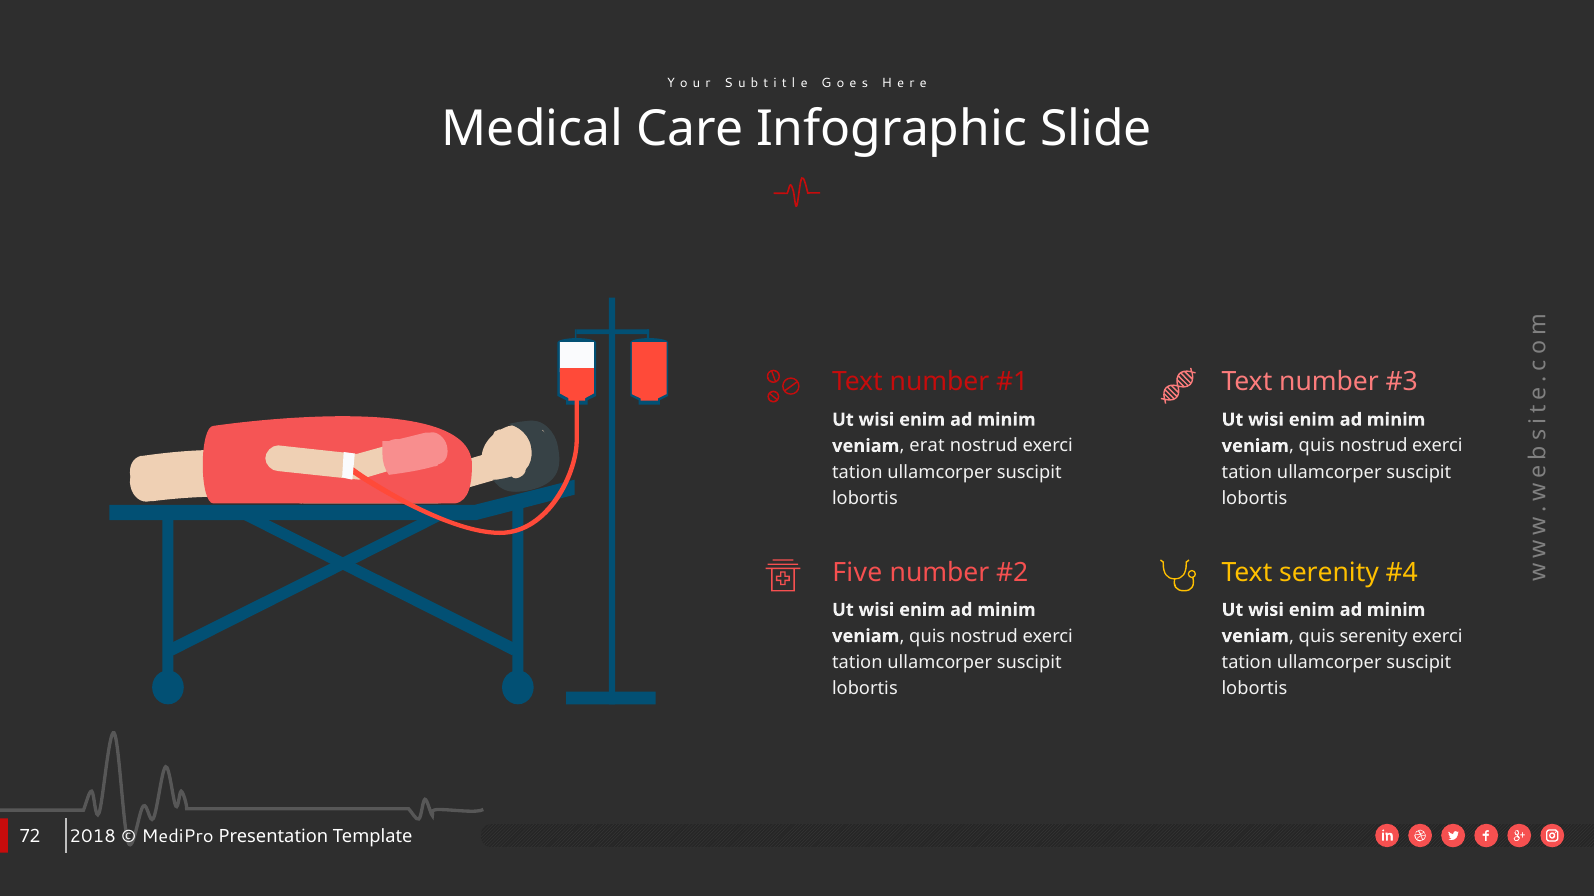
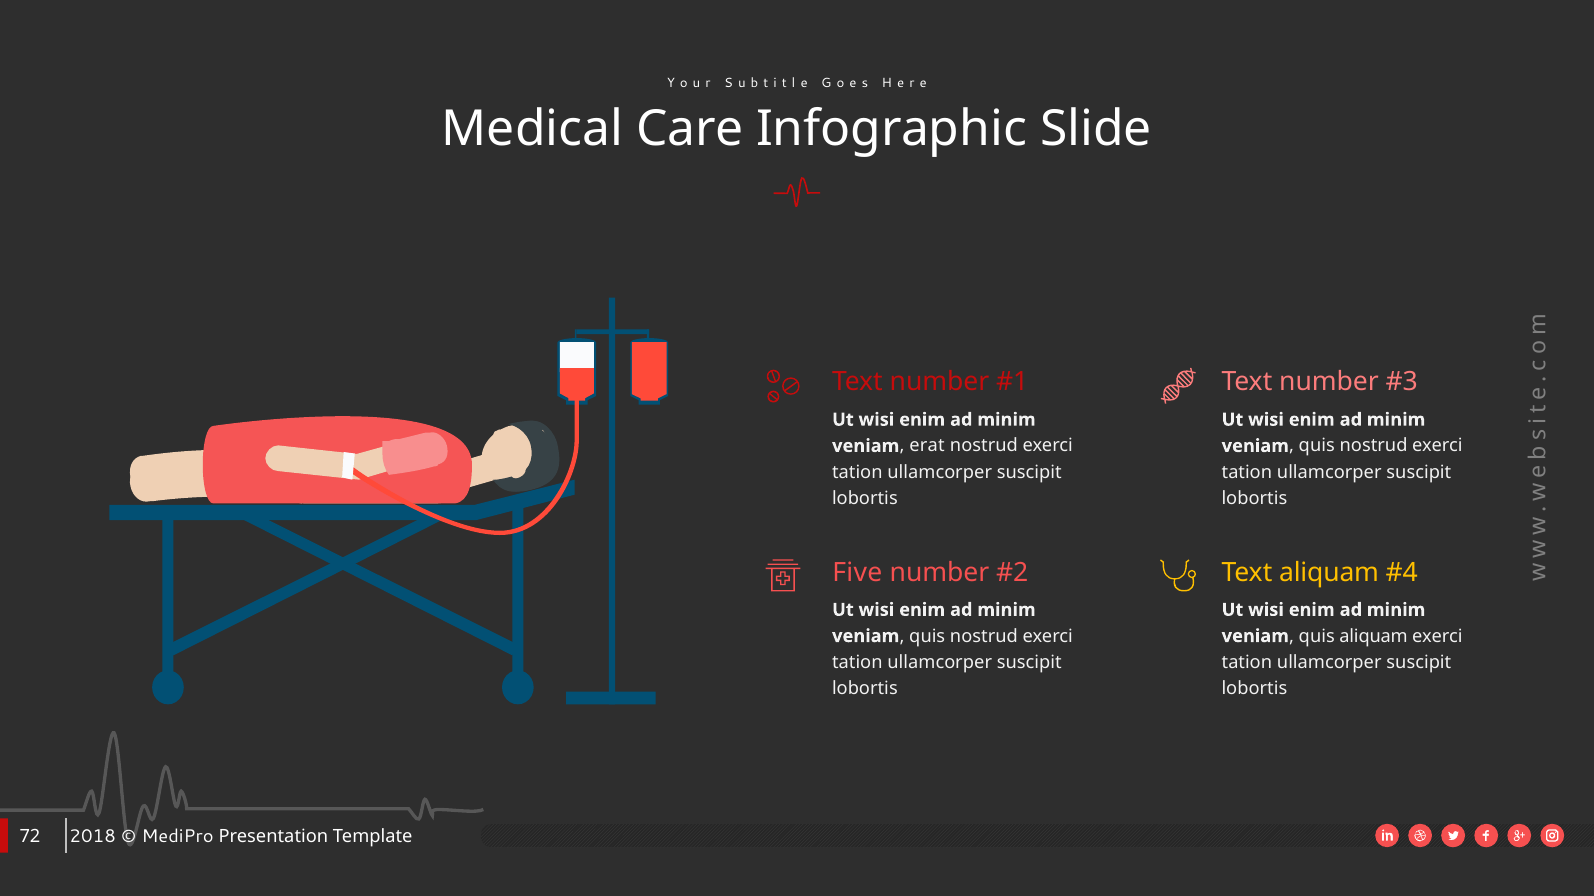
Text serenity: serenity -> aliquam (1329, 573)
quis serenity: serenity -> aliquam (1374, 637)
